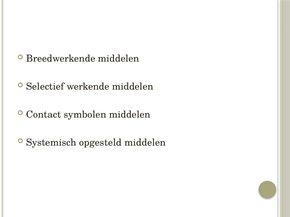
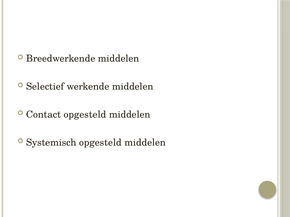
Contact symbolen: symbolen -> opgesteld (85, 115)
